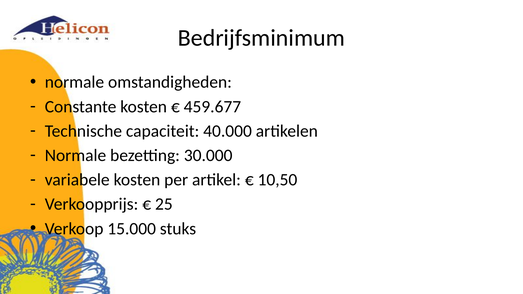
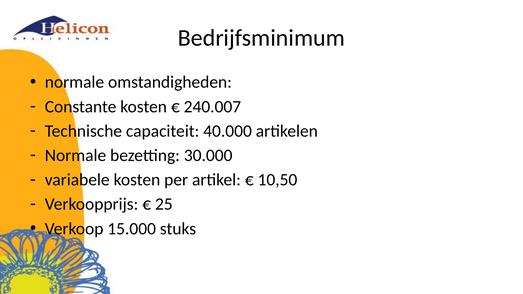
459.677: 459.677 -> 240.007 (212, 107)
